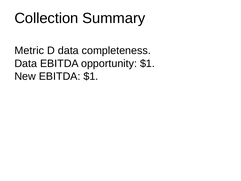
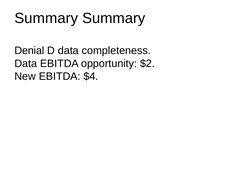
Collection: Collection -> Summary (46, 18)
Metric: Metric -> Denial (29, 51)
opportunity $1: $1 -> $2 (147, 63)
EBITDA $1: $1 -> $4 (91, 76)
